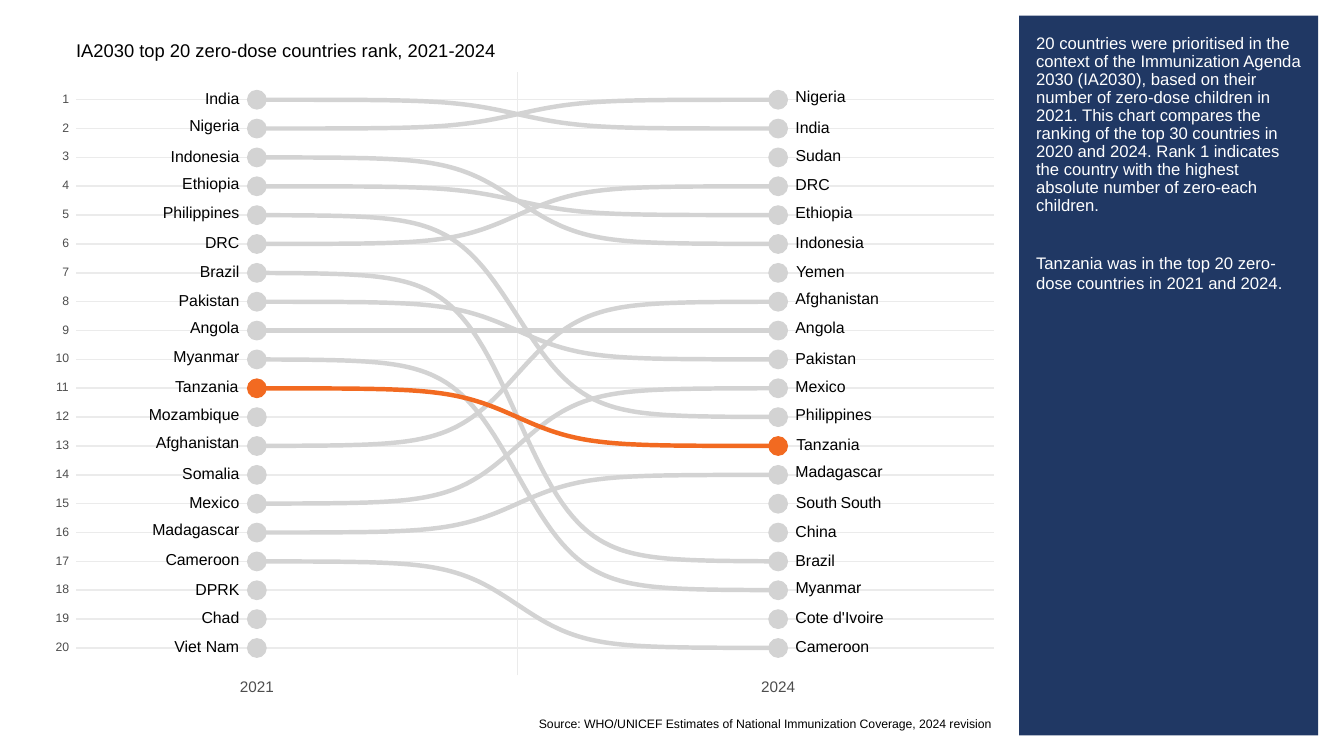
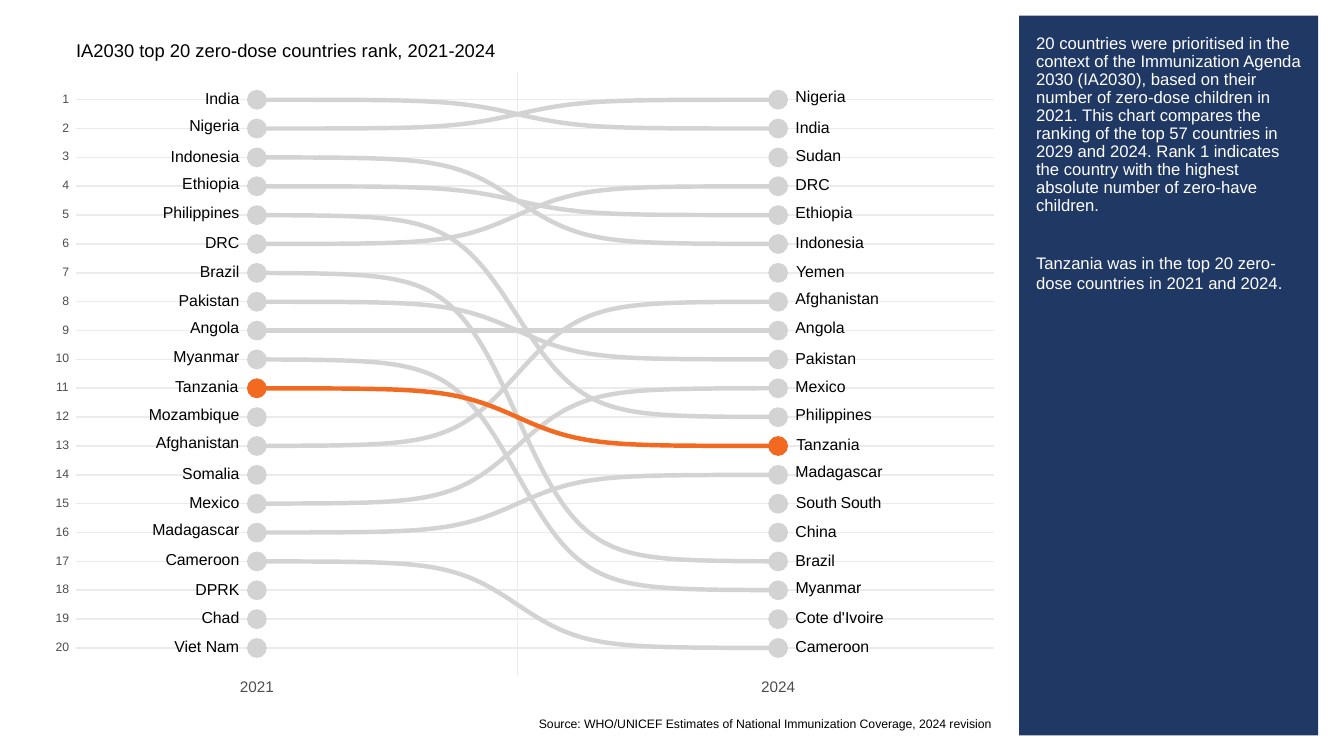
30: 30 -> 57 (1179, 134)
2020: 2020 -> 2029 (1055, 152)
zero-each: zero-each -> zero-have (1220, 188)
